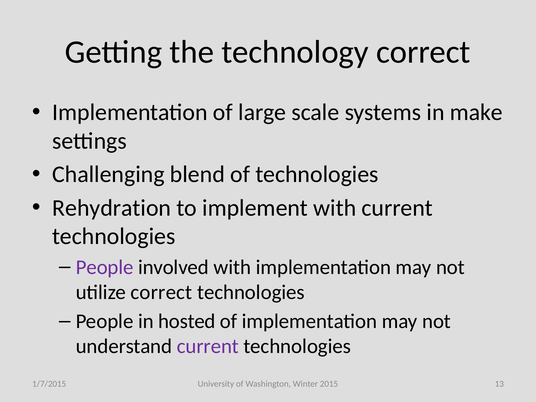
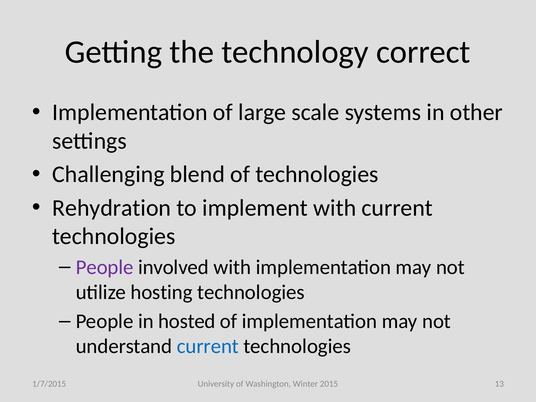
make: make -> other (476, 112)
utilize correct: correct -> hosting (162, 292)
current colour: purple -> blue (208, 346)
